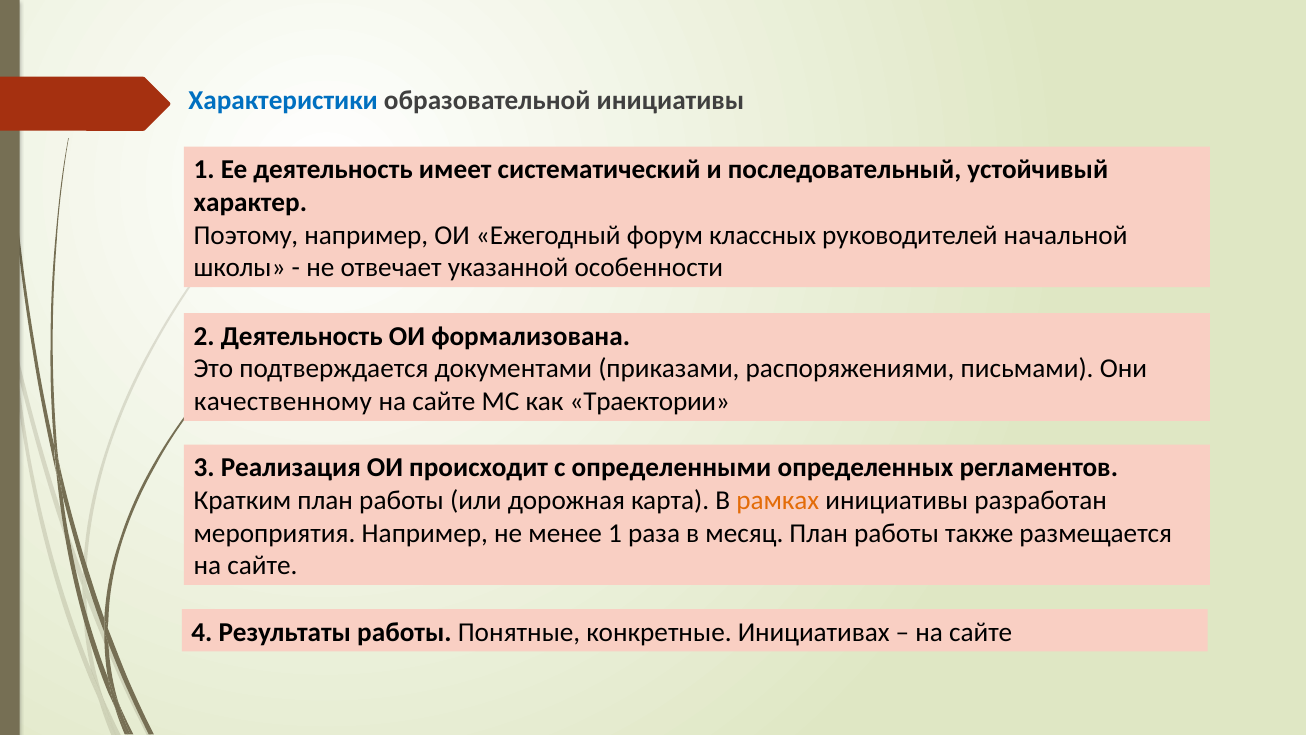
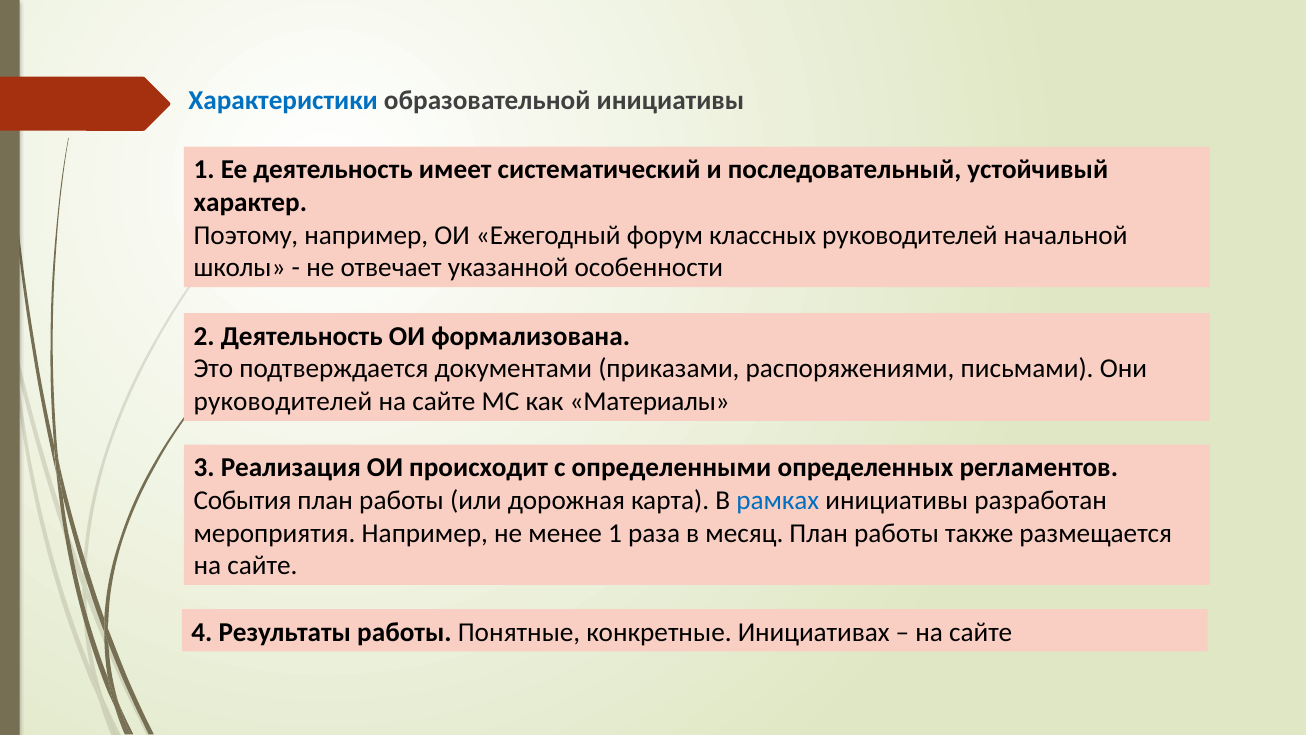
качественному: качественному -> руководителей (283, 401)
Траектории: Траектории -> Материалы (650, 401)
Кратким: Кратким -> События (243, 500)
рамках colour: orange -> blue (778, 500)
